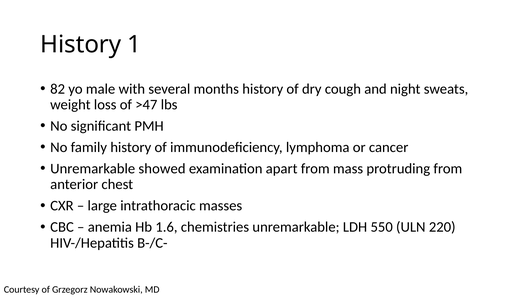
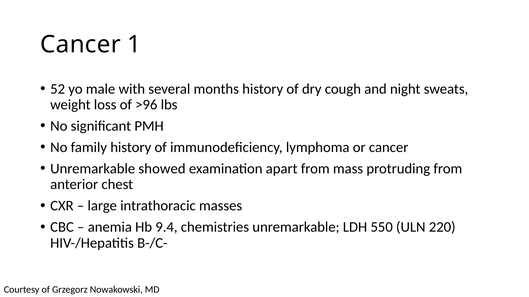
History: History -> Cancer (81, 44)
82: 82 -> 52 (58, 89)
>47: >47 -> >96 (146, 105)
1.6: 1.6 -> 9.4 (166, 228)
